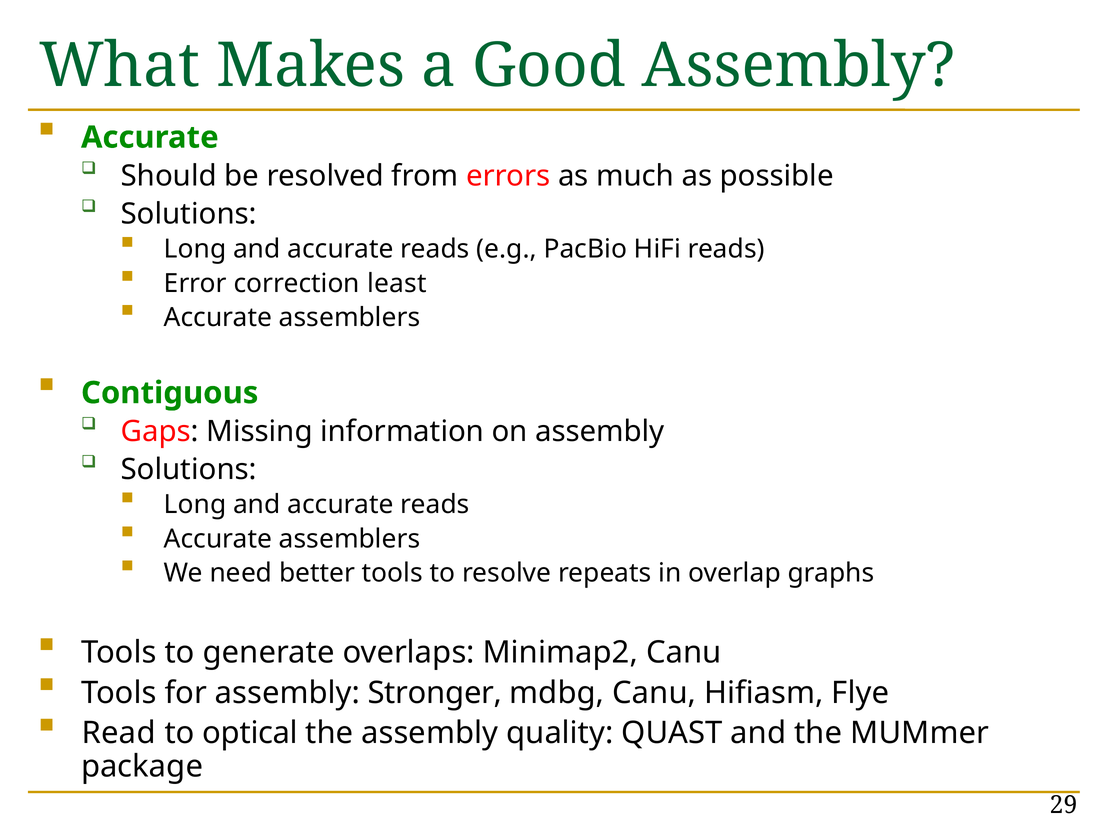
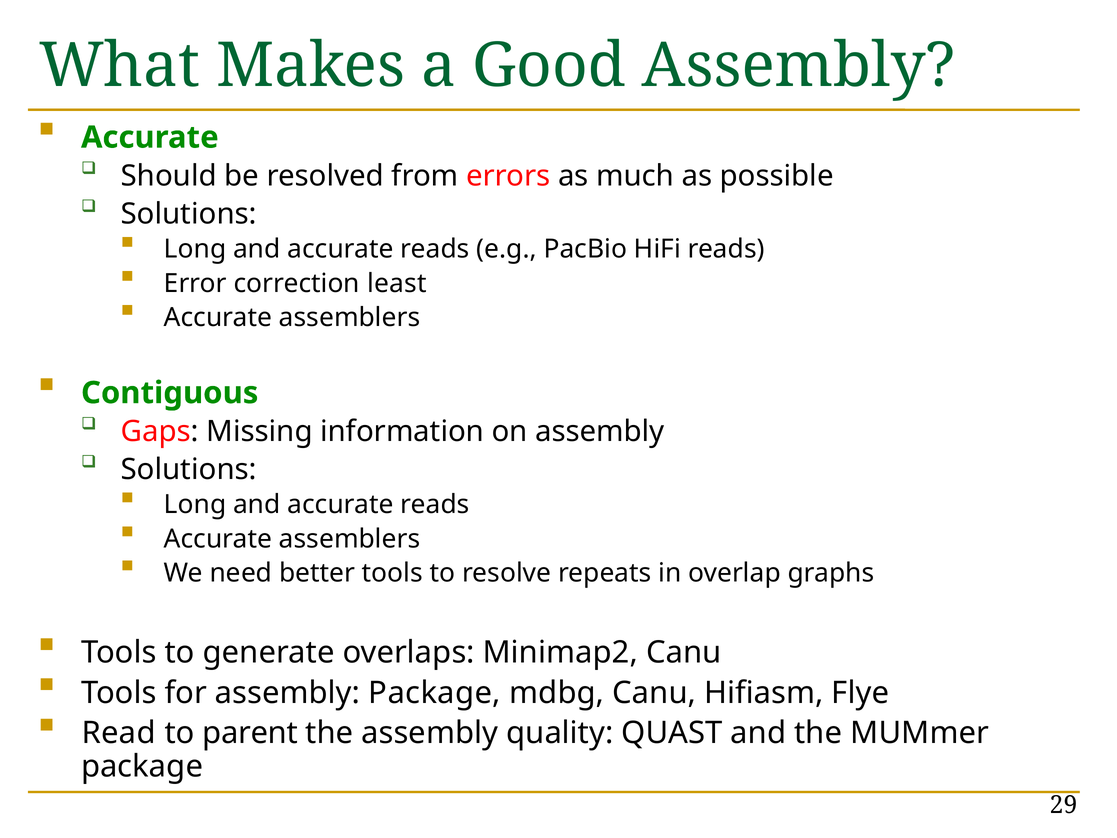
assembly Stronger: Stronger -> Package (435, 693)
optical: optical -> parent (250, 733)
